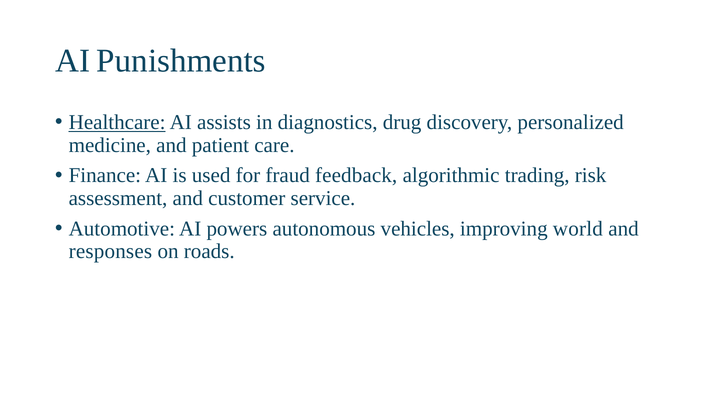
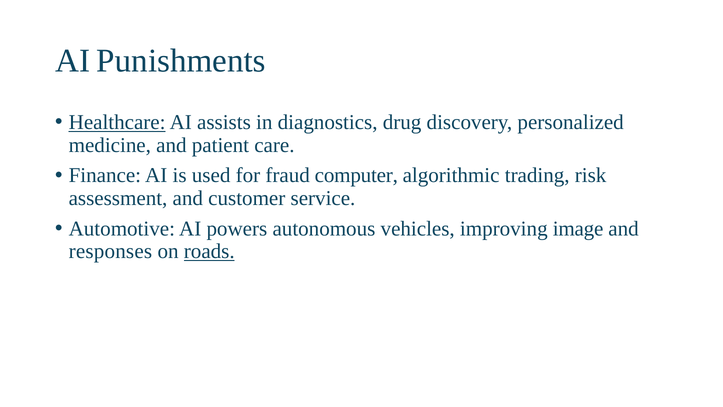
feedback: feedback -> computer (356, 175)
world: world -> image (578, 228)
roads underline: none -> present (209, 251)
